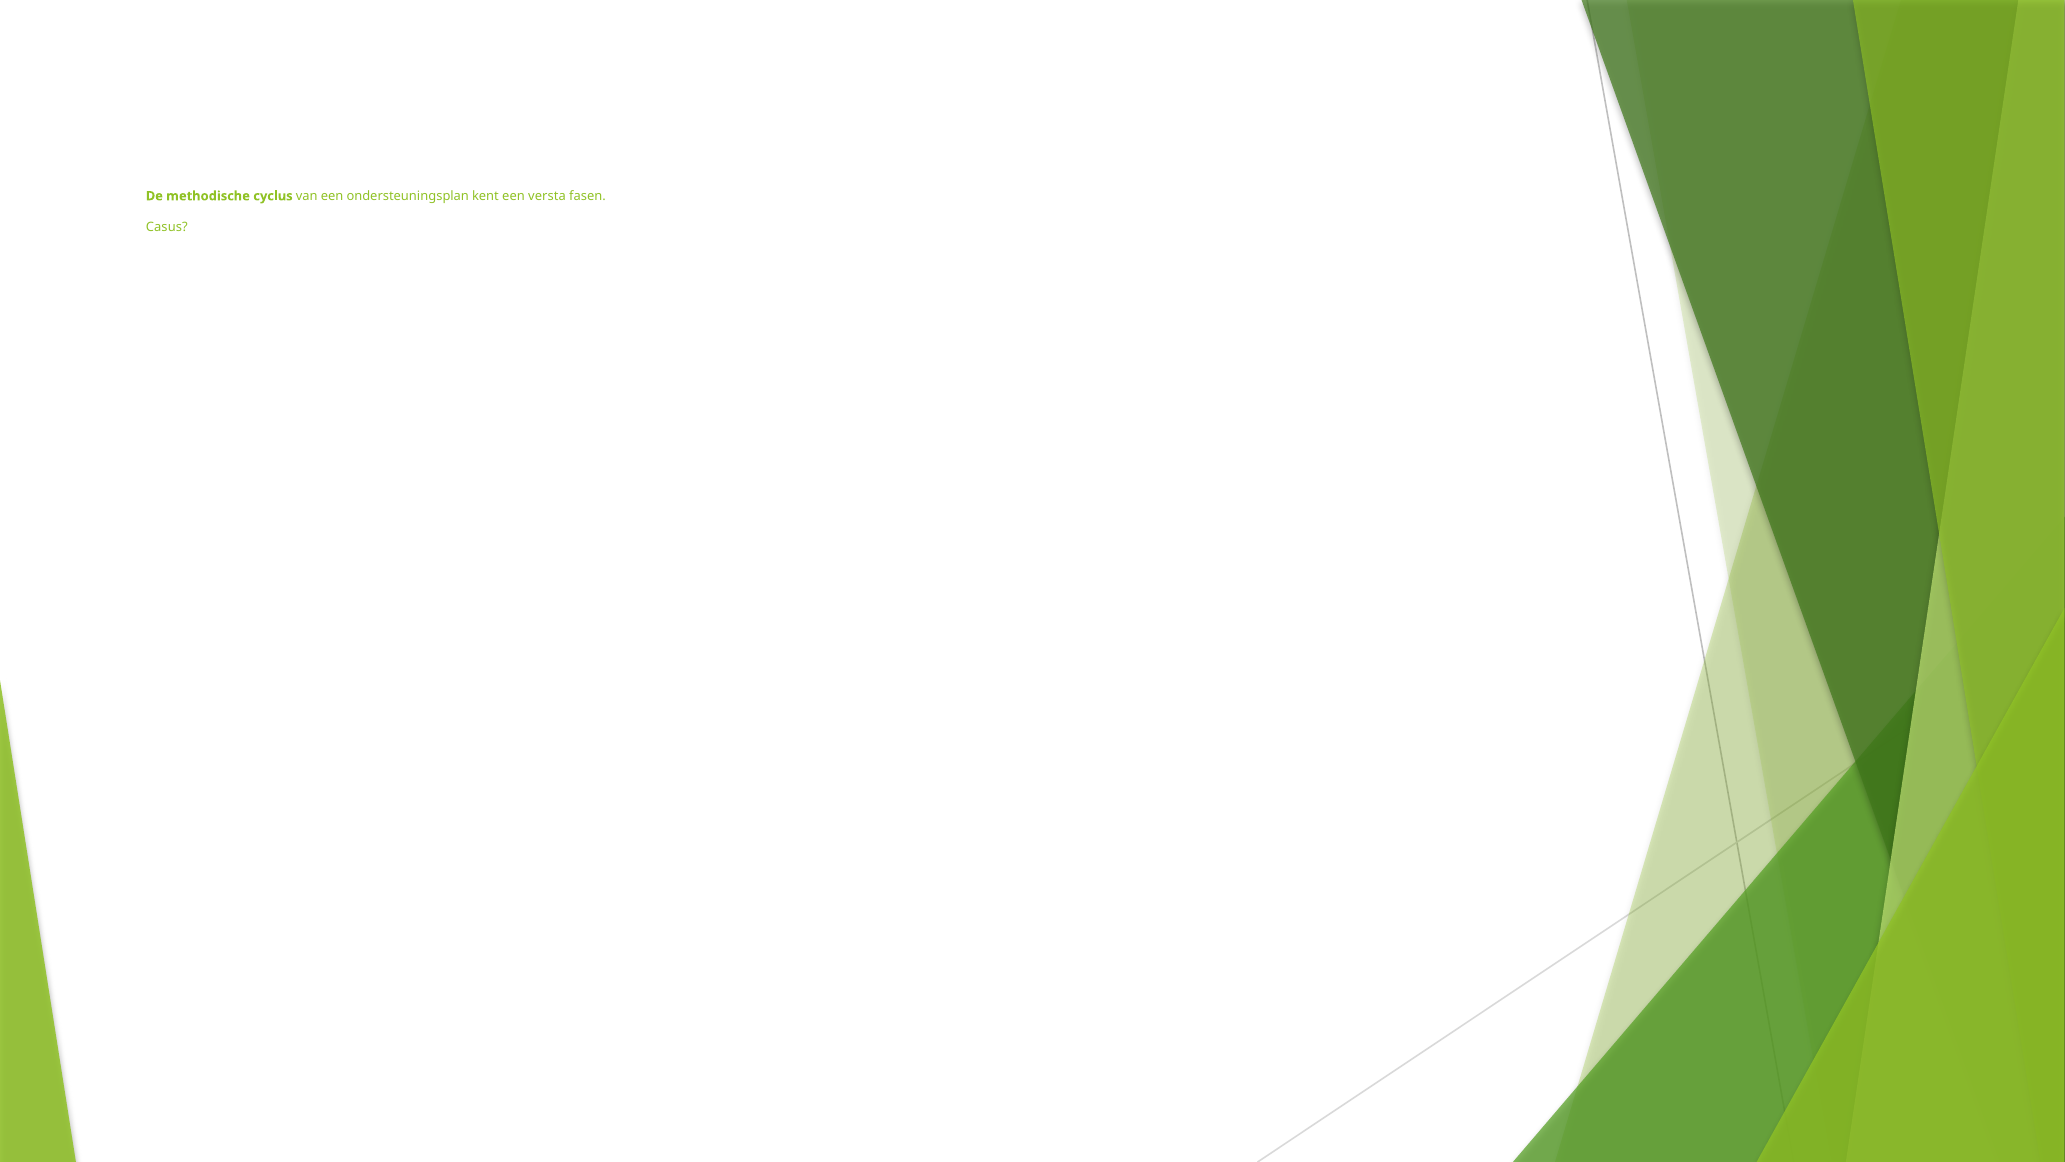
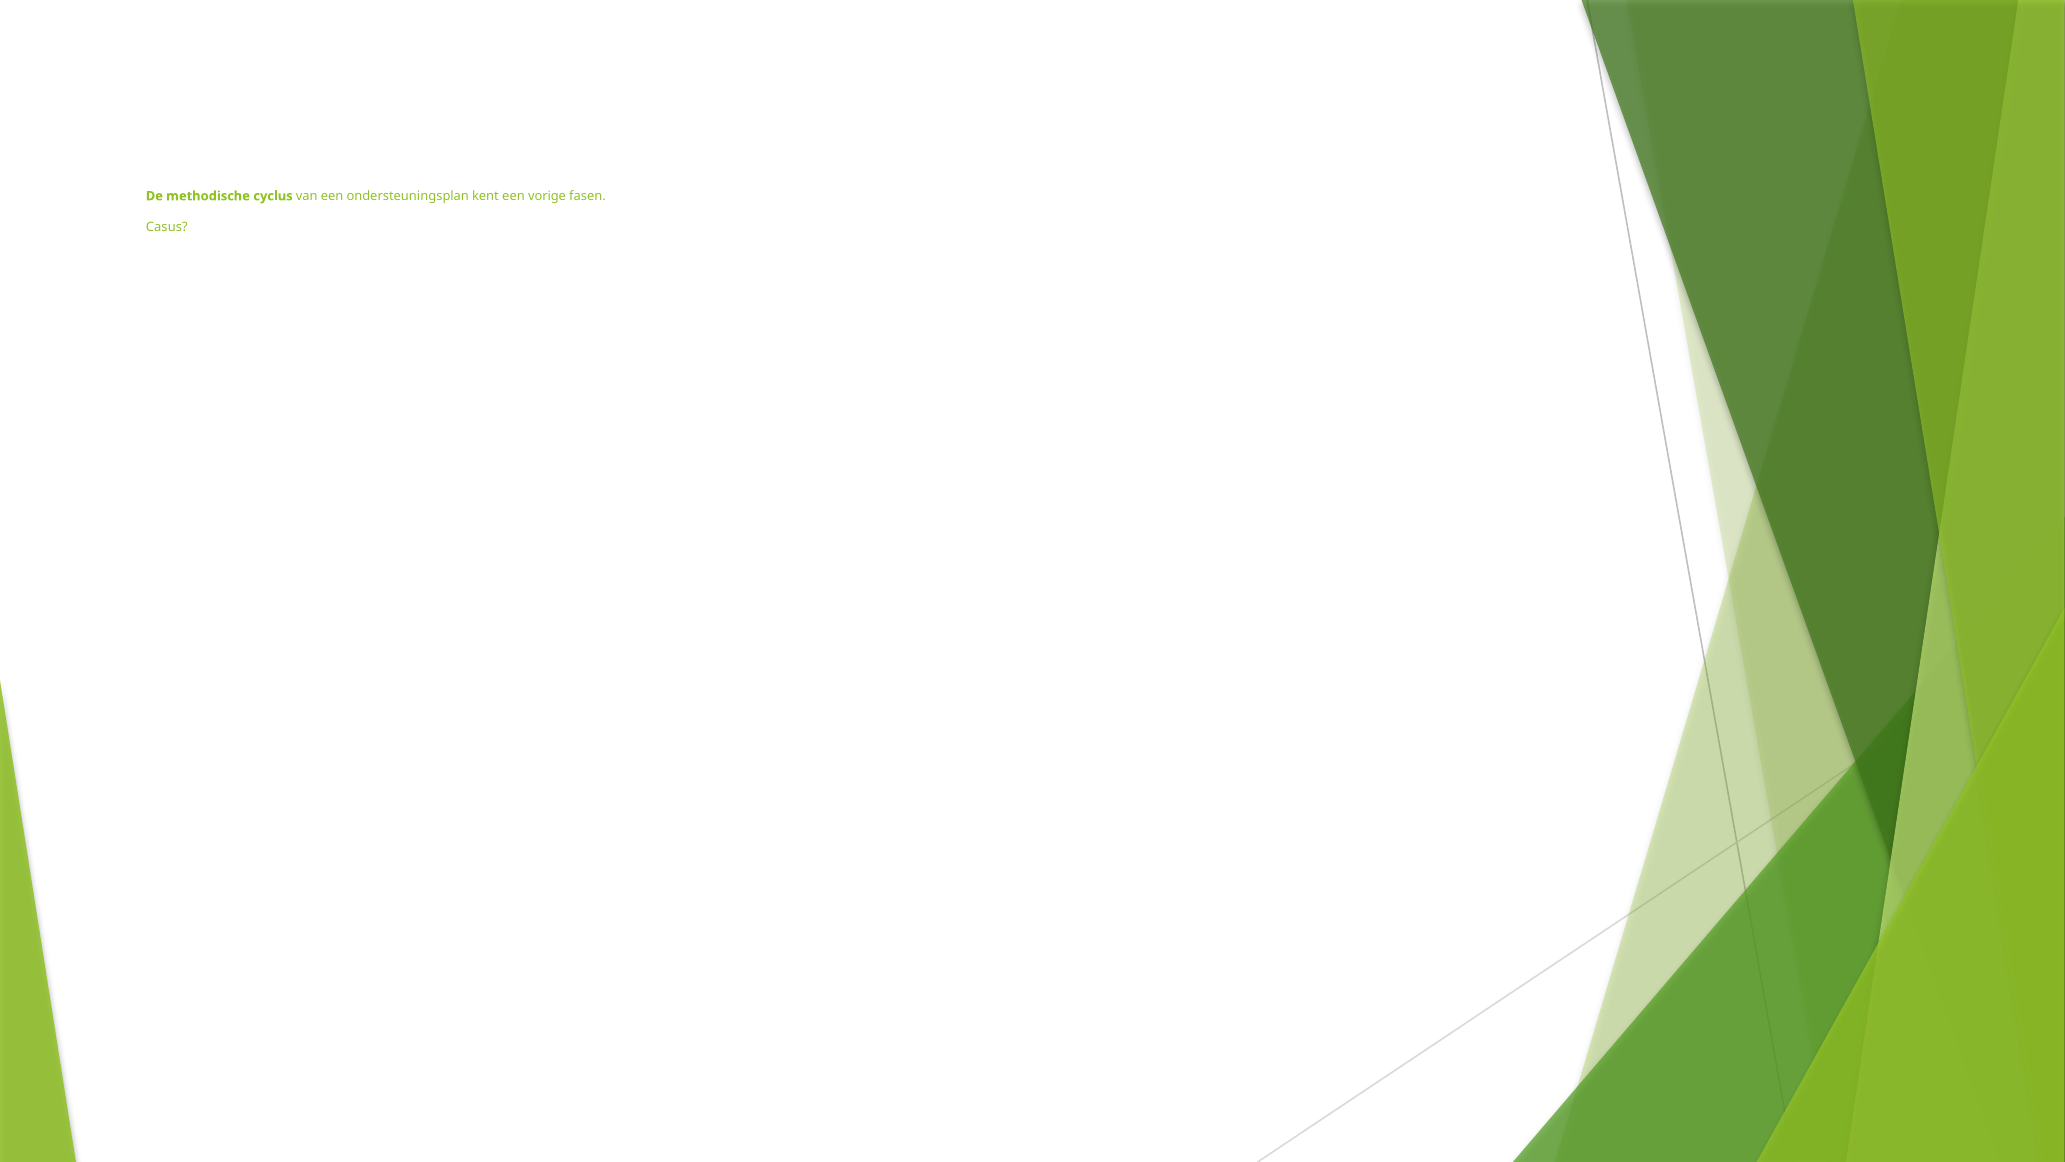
versta: versta -> vorige (547, 196)
